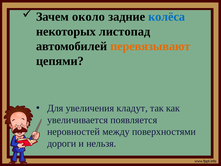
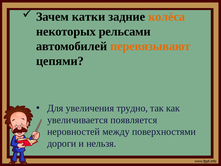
около: около -> катки (89, 17)
колёса colour: blue -> orange (167, 17)
листопад: листопад -> рельсами (125, 31)
кладут: кладут -> трудно (132, 108)
